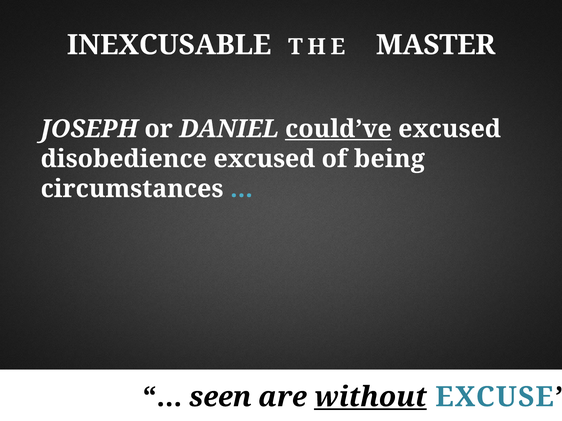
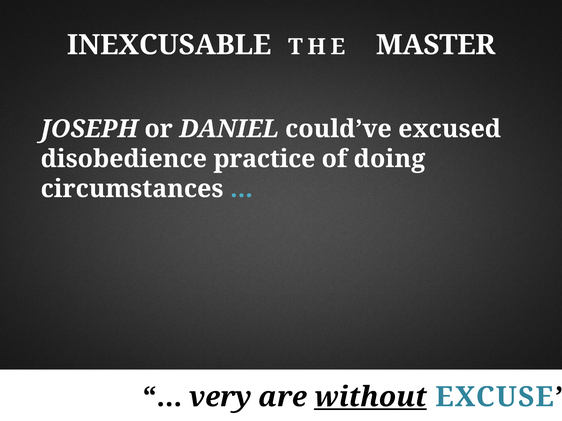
could’ve underline: present -> none (338, 129)
disobedience excused: excused -> practice (264, 159)
being: being -> doing (389, 159)
seen: seen -> very (220, 397)
